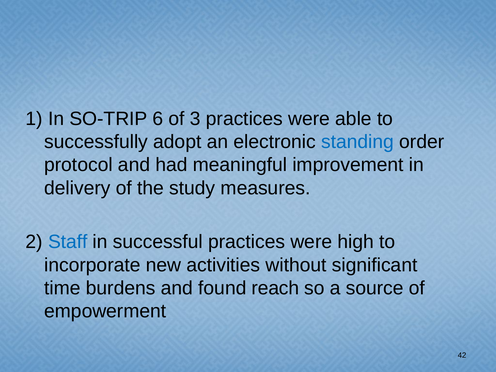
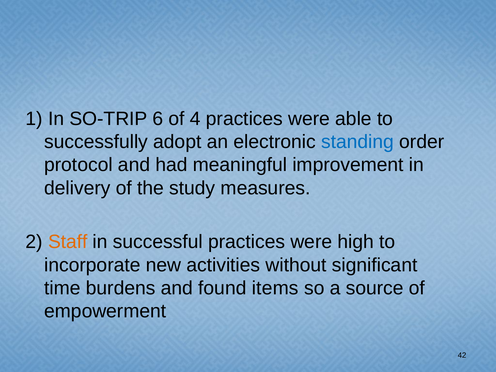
3: 3 -> 4 (195, 119)
Staff colour: blue -> orange (68, 242)
reach: reach -> items (275, 288)
